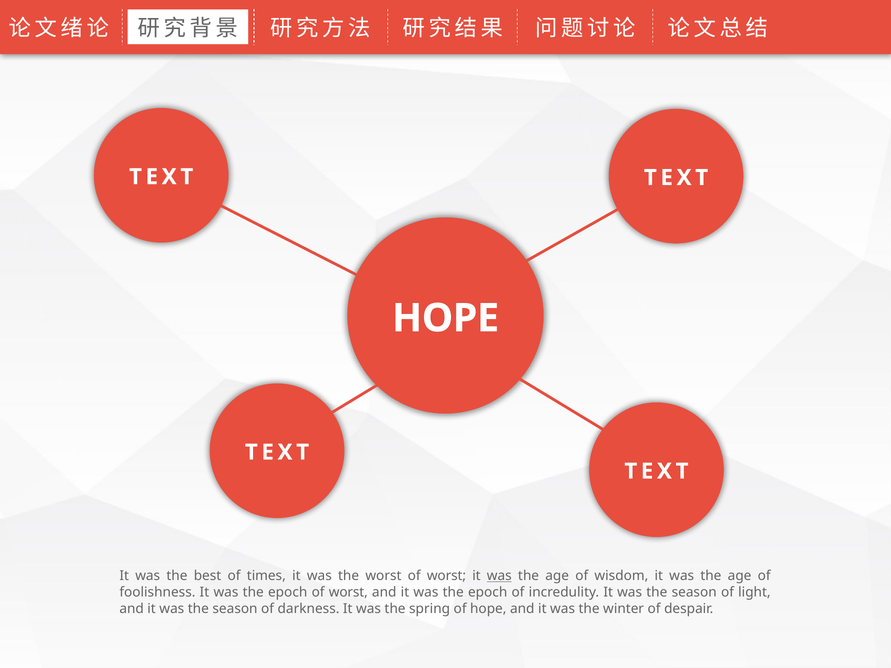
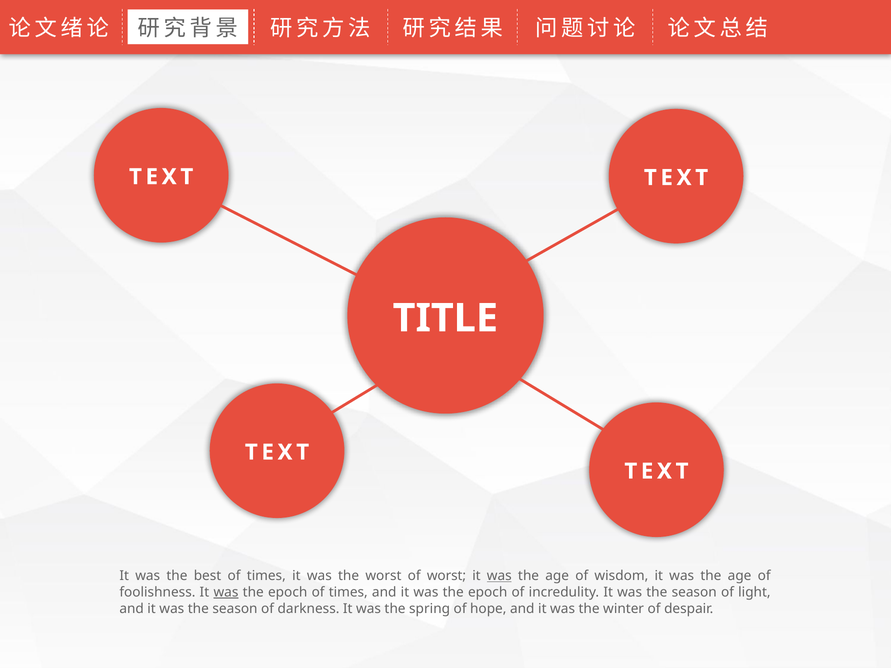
HOPE: HOPE -> TITLE (445, 318)
was underline: none -> present (226, 593)
epoch of worst: worst -> times (348, 593)
